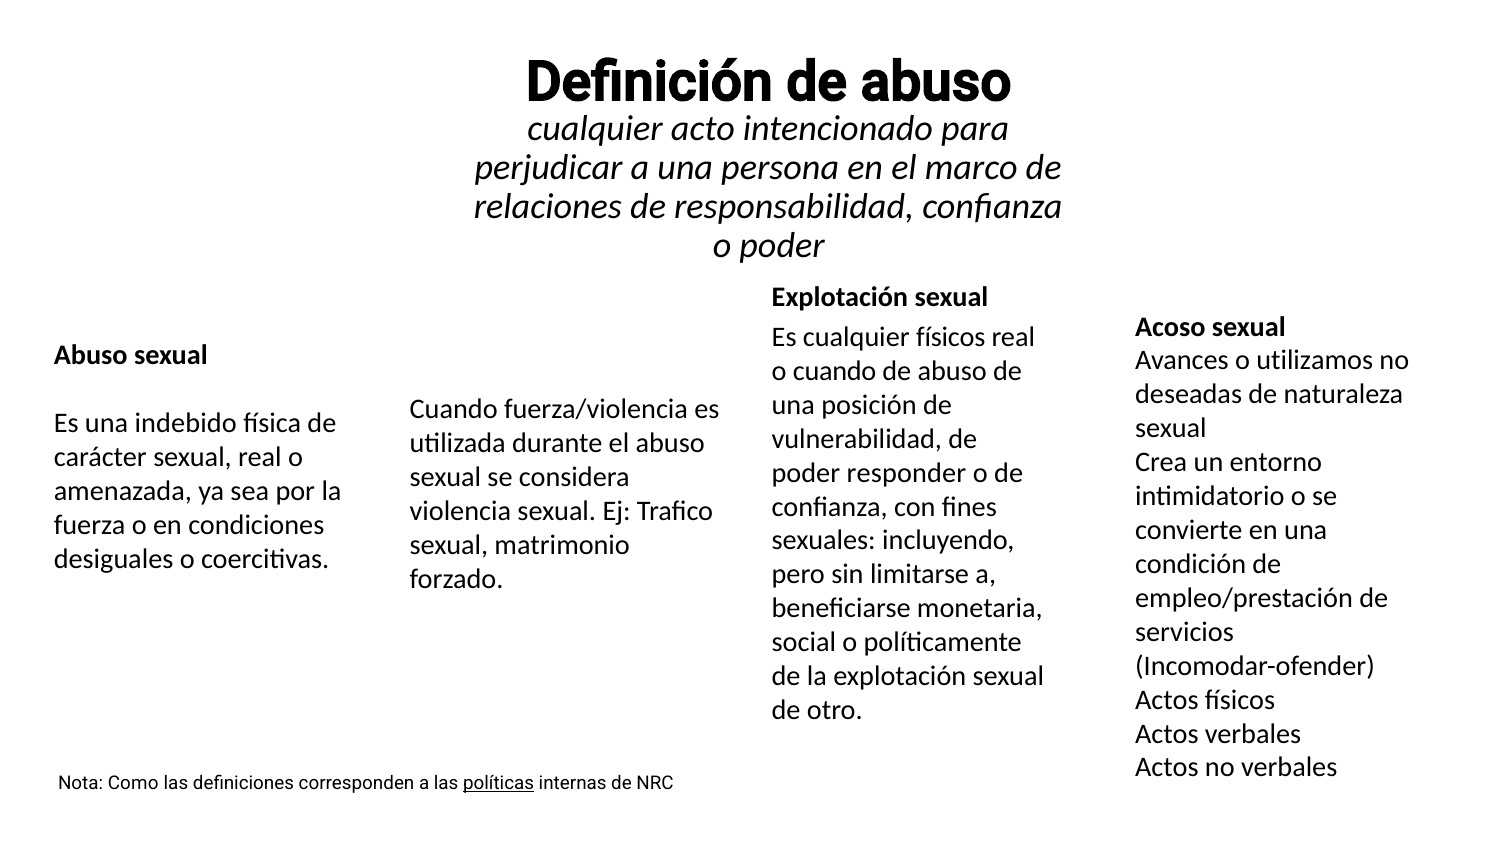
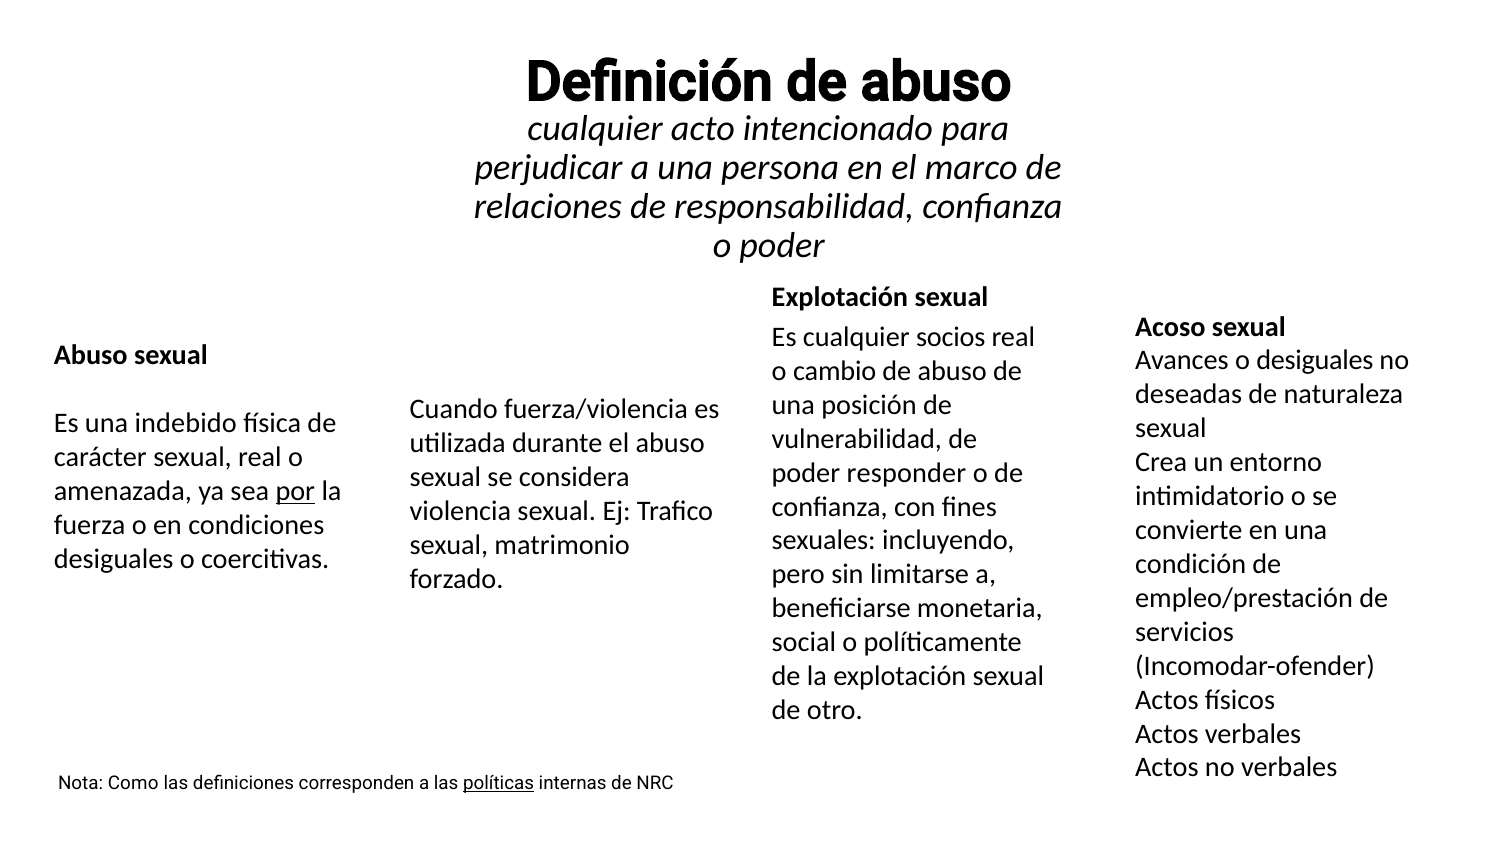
cualquier físicos: físicos -> socios (951, 337)
o utilizamos: utilizamos -> desiguales (1315, 361)
o cuando: cuando -> cambio (835, 371)
por underline: none -> present (295, 491)
